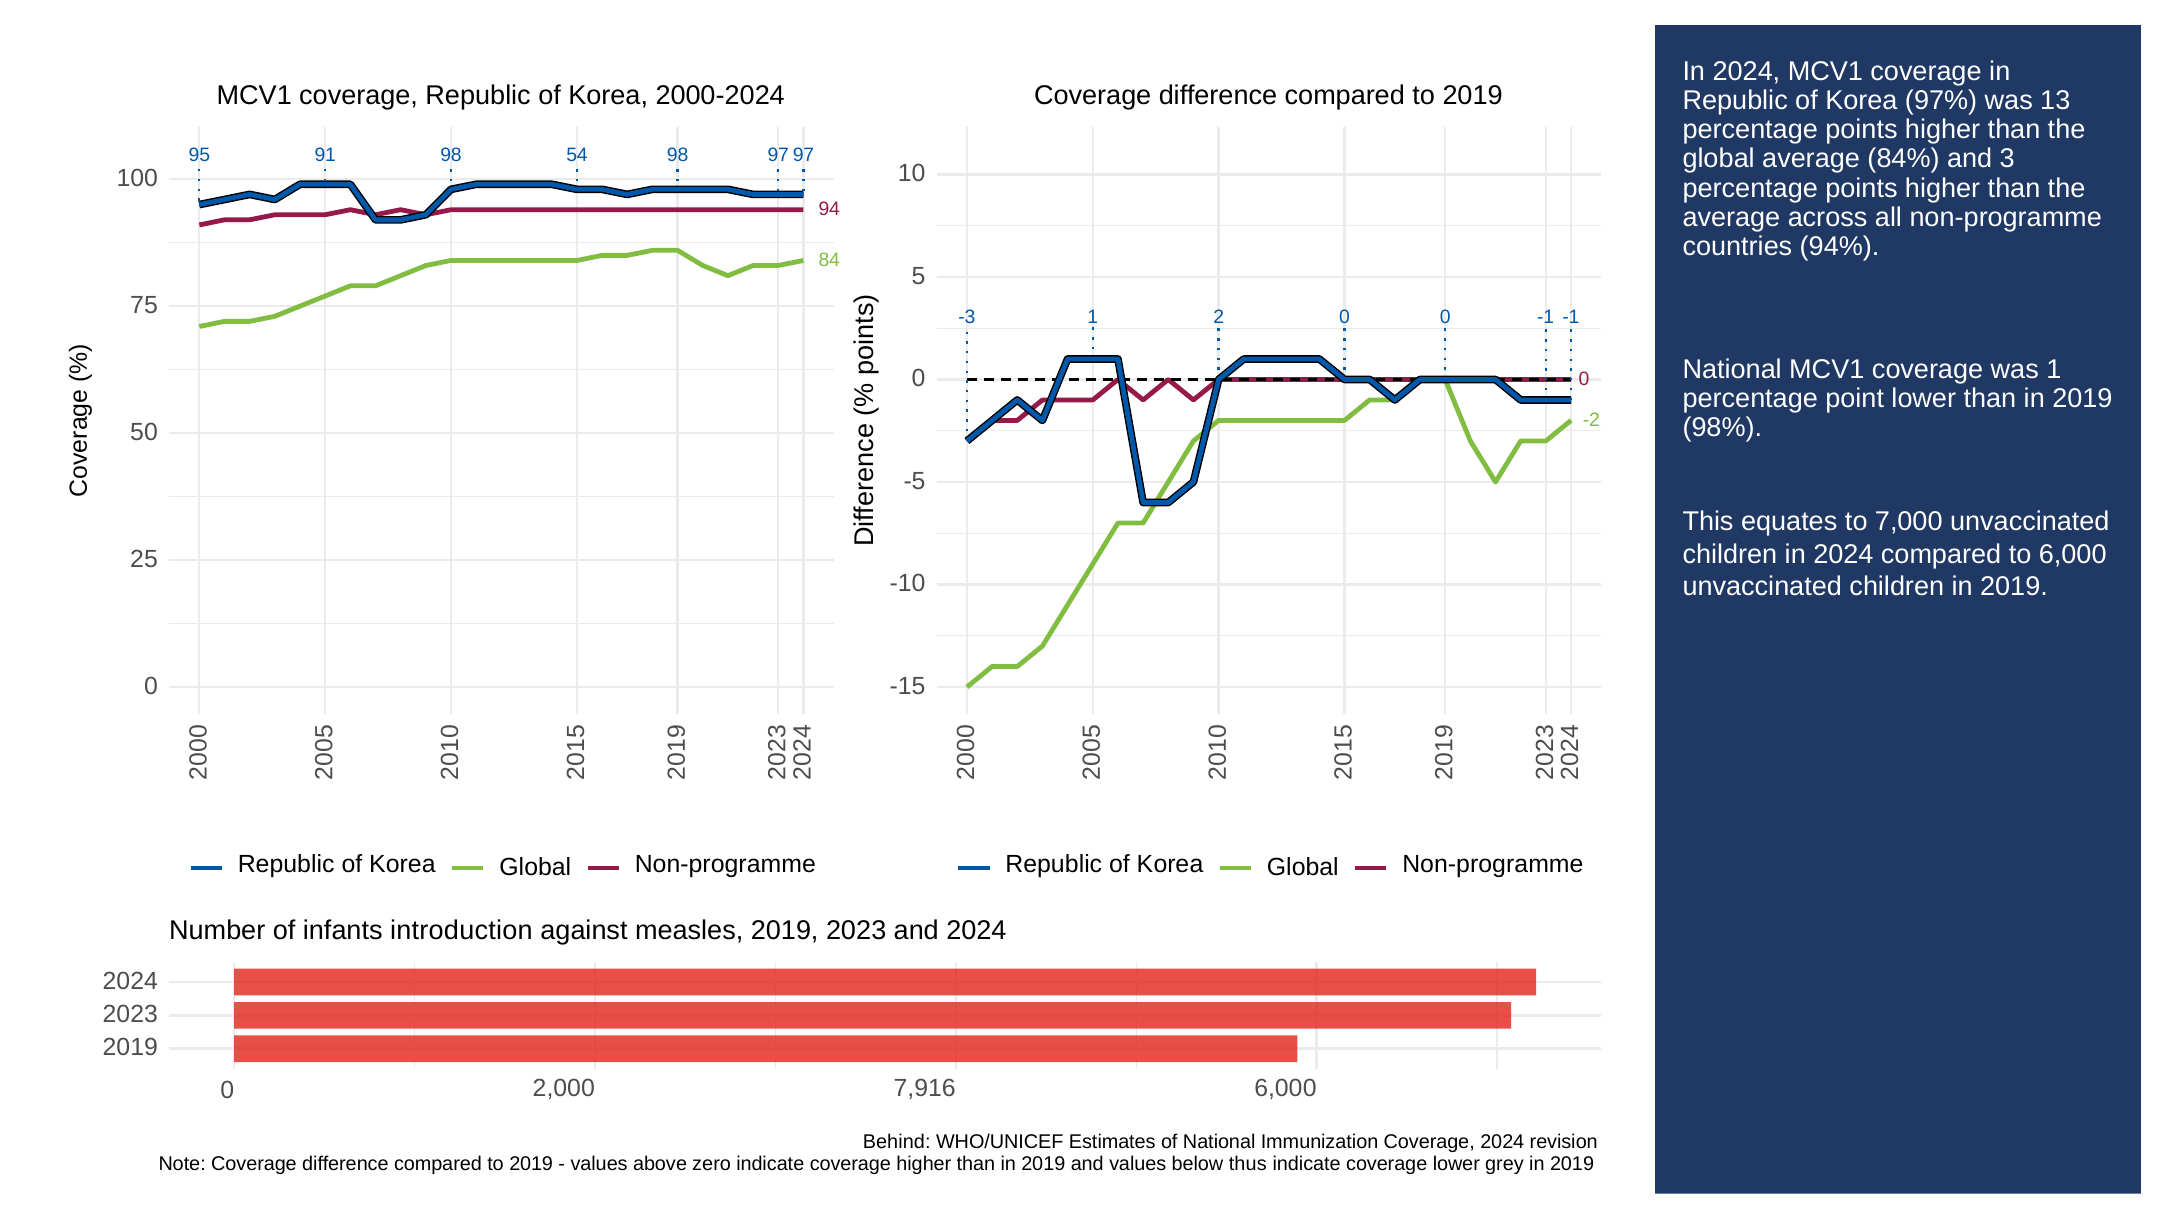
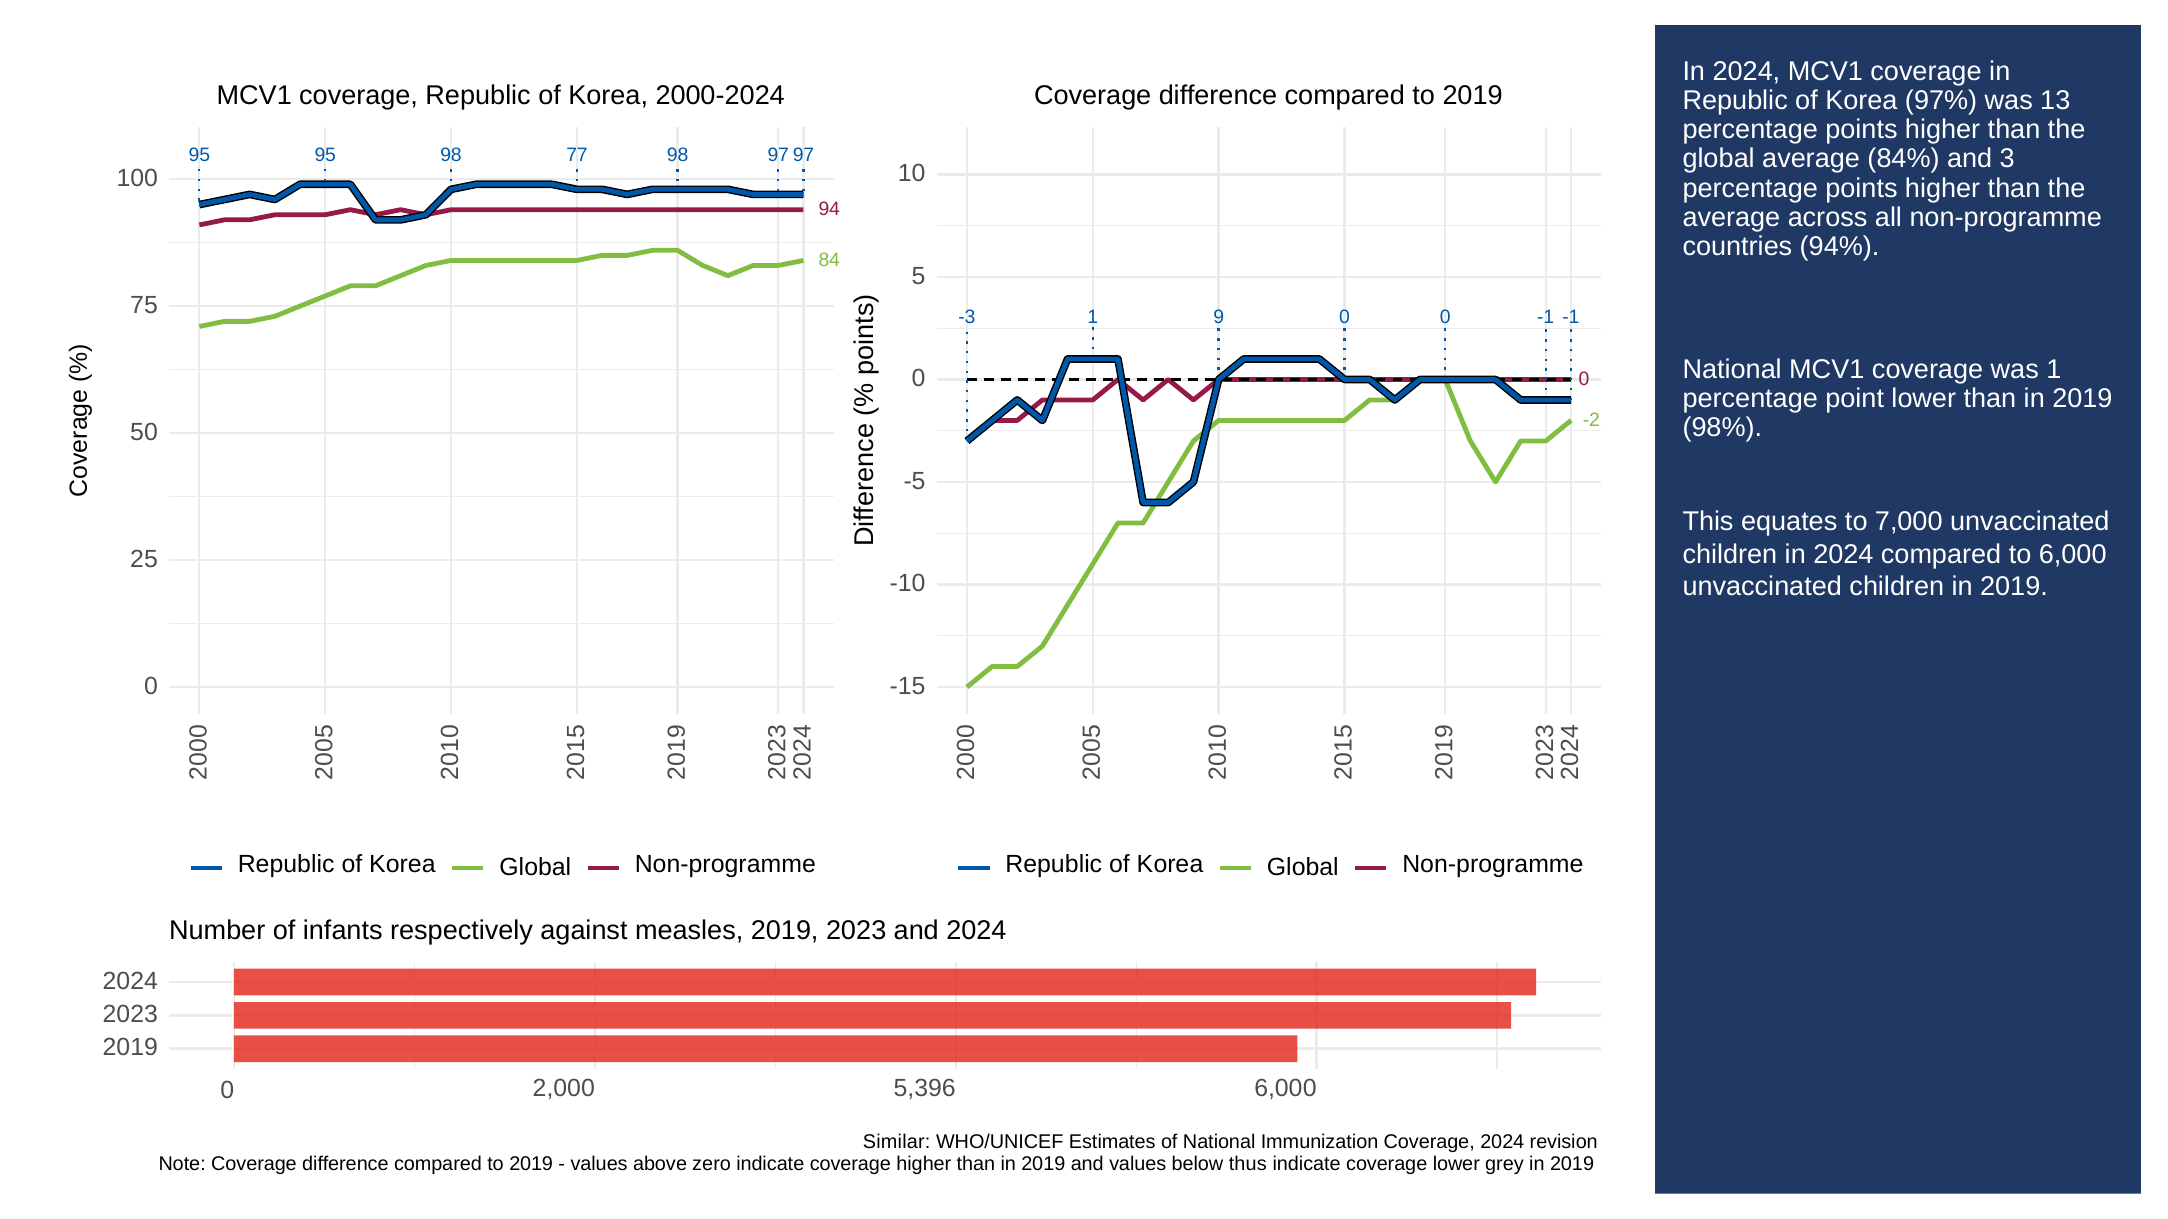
95 91: 91 -> 95 (325, 155)
54: 54 -> 77 (577, 155)
-3 1 2: 2 -> 9 (1219, 317)
introduction: introduction -> respectively (462, 931)
7,916: 7,916 -> 5,396 (925, 1089)
Behind: Behind -> Similar (897, 1143)
